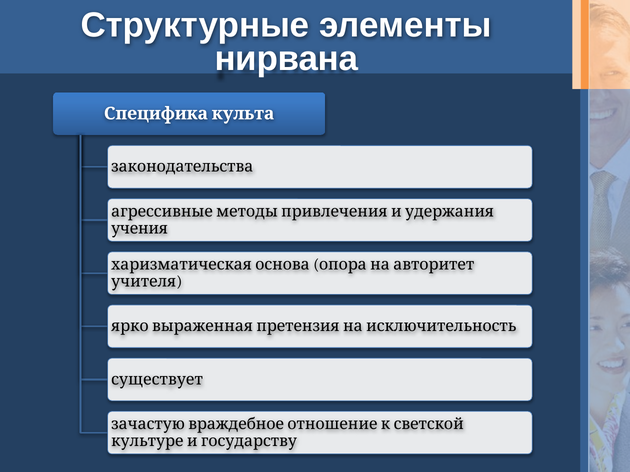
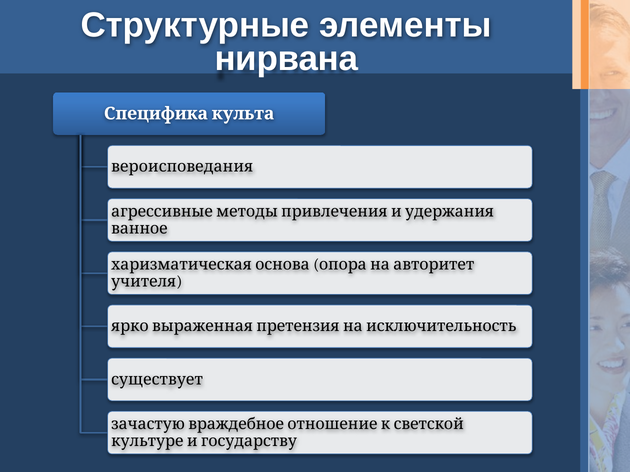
законодательства: законодательства -> вероисповедания (182, 167)
учения: учения -> ванное (139, 229)
